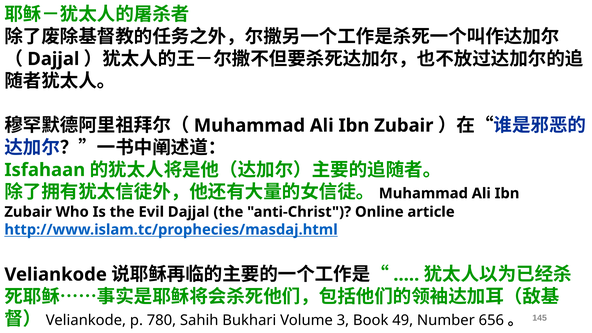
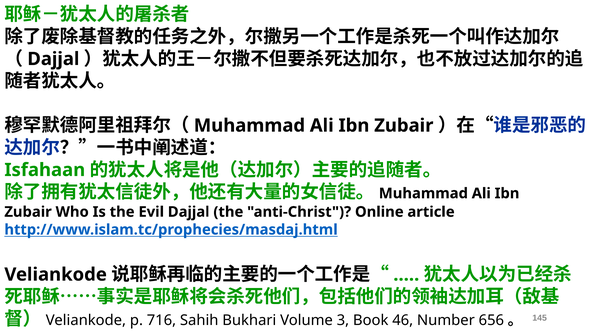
780: 780 -> 716 (161, 320)
49: 49 -> 46 (403, 320)
